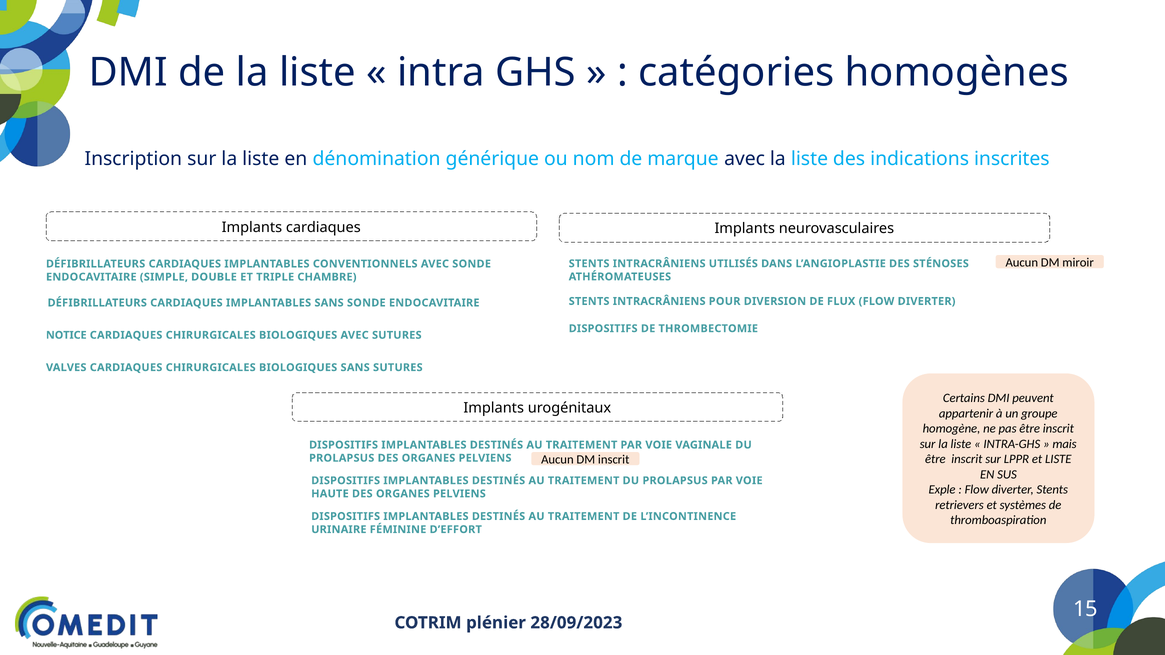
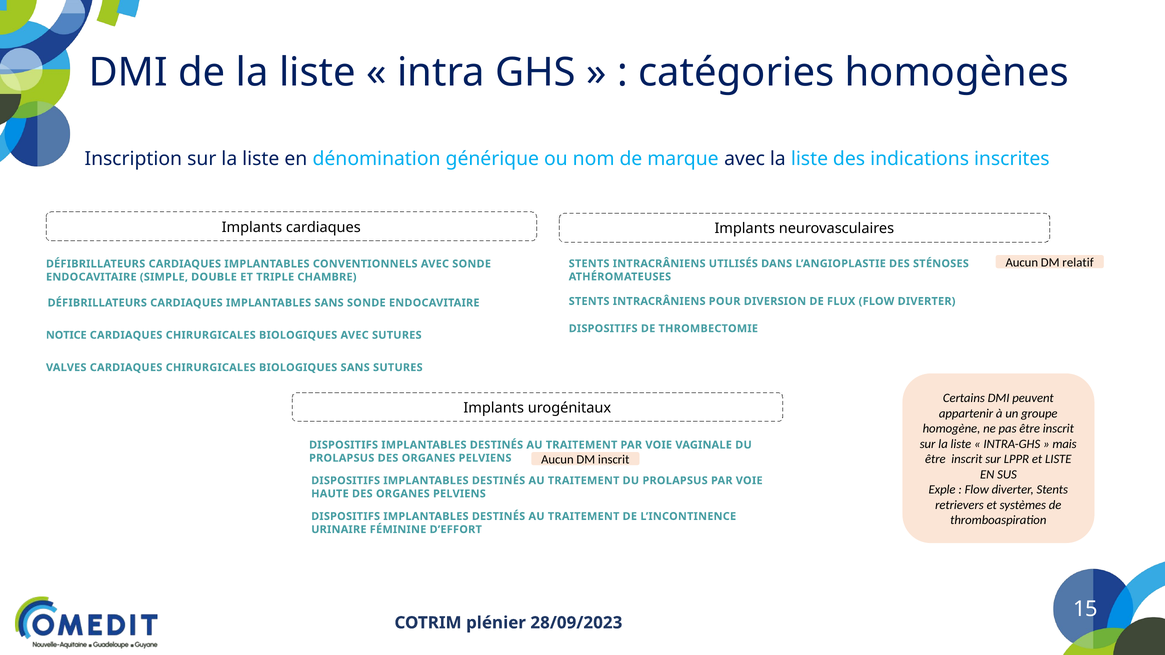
miroir: miroir -> relatif (1078, 263)
